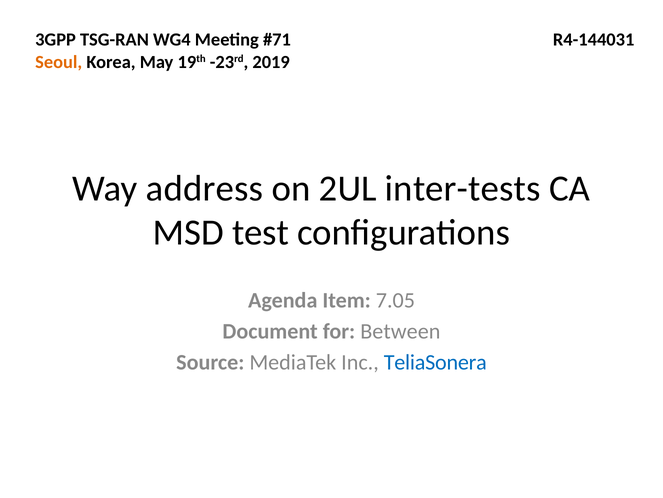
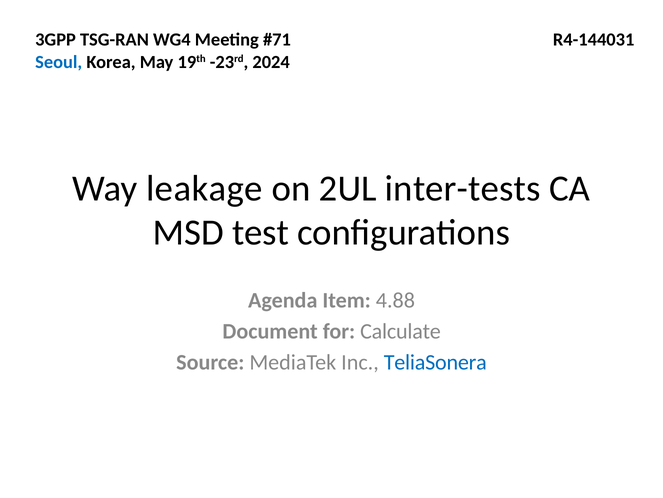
Seoul colour: orange -> blue (59, 62)
2019: 2019 -> 2024 (271, 62)
address: address -> leakage (204, 188)
7.05: 7.05 -> 4.88 (395, 300)
Between: Between -> Calculate (400, 331)
